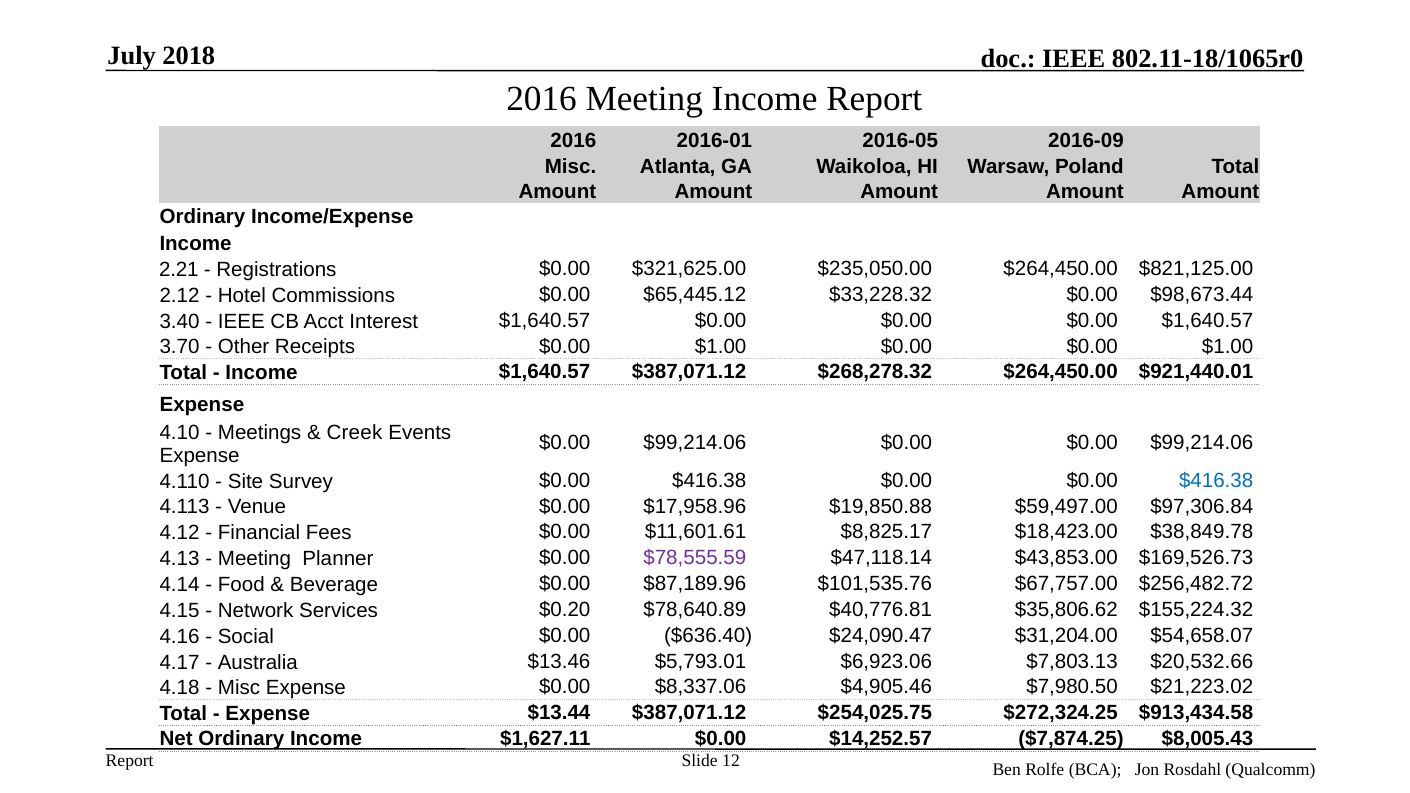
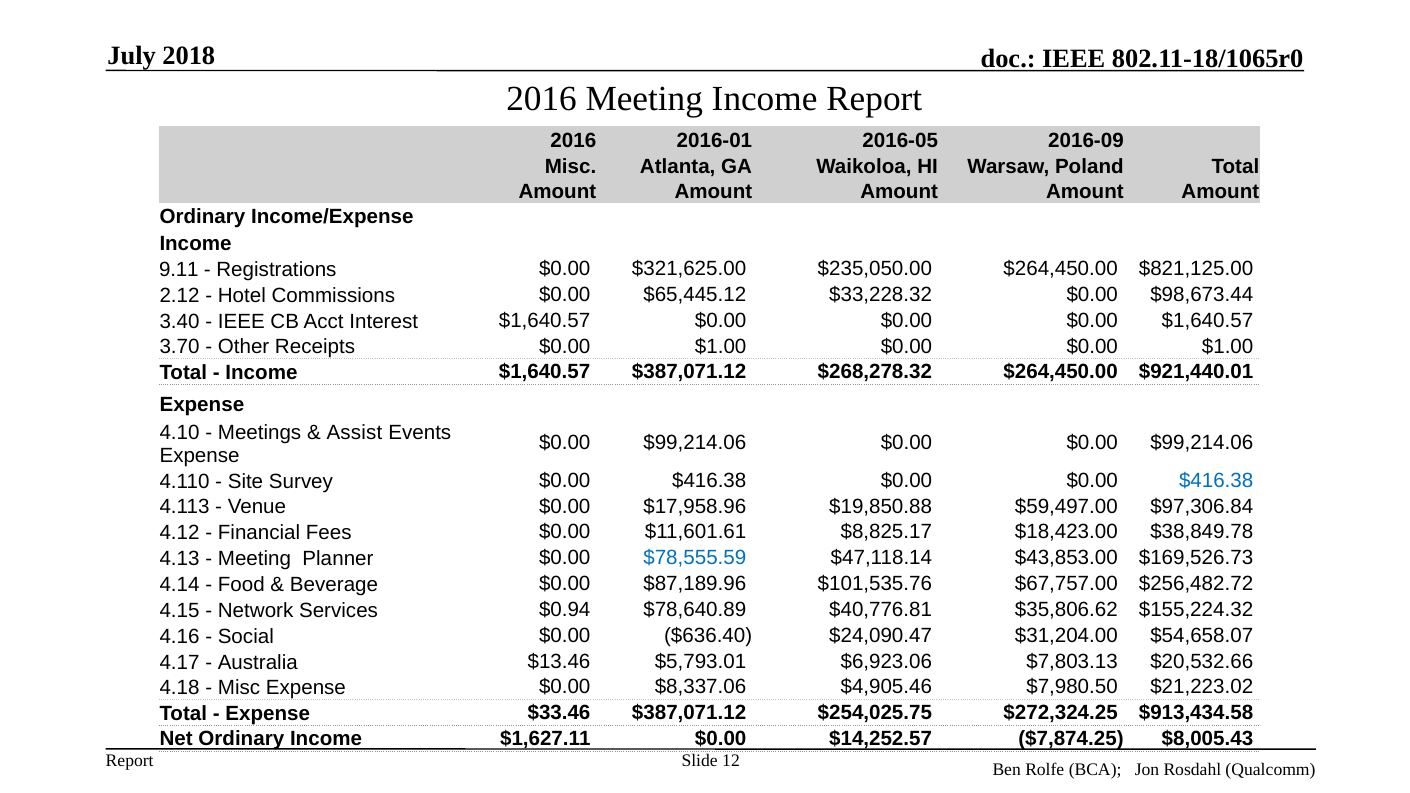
2.21: 2.21 -> 9.11 (179, 270)
Creek: Creek -> Assist (354, 432)
$78,555.59 colour: purple -> blue (695, 558)
$0.20: $0.20 -> $0.94 (565, 610)
$13.44: $13.44 -> $33.46 (559, 713)
